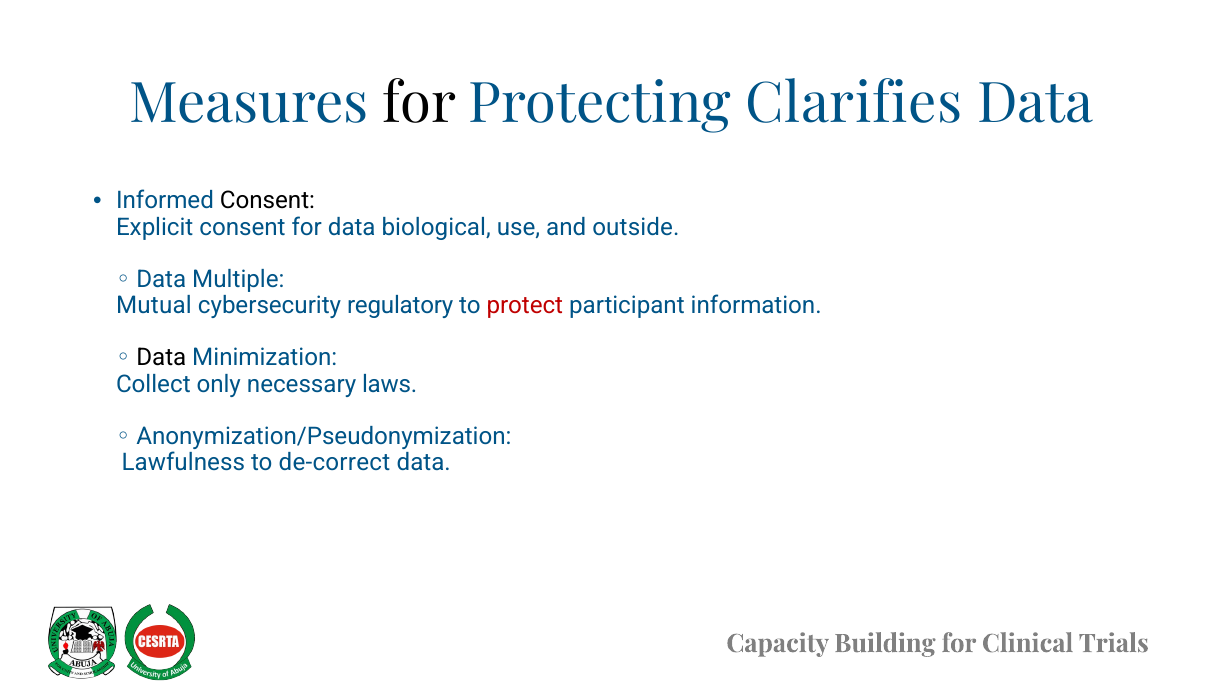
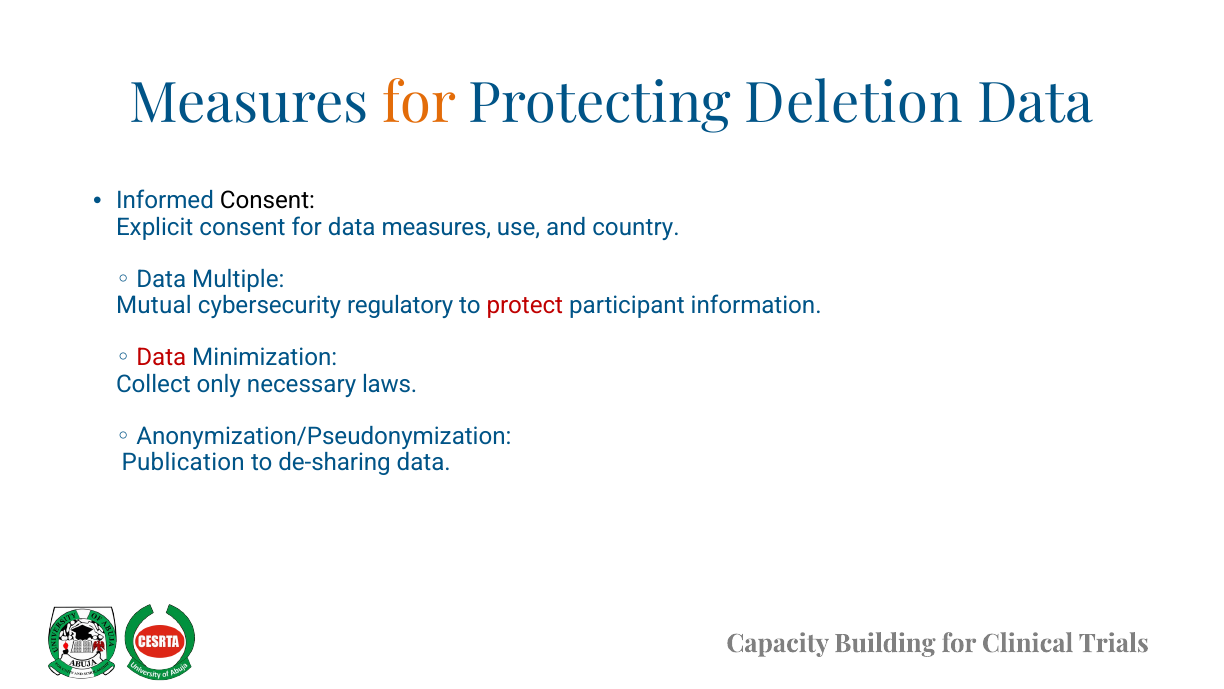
for colour: black -> orange (420, 104)
Clarifies: Clarifies -> Deletion (854, 104)
data biological: biological -> measures (436, 227)
outside: outside -> country (636, 227)
Data colour: black -> red (161, 358)
Lawfulness: Lawfulness -> Publication (183, 462)
de-correct: de-correct -> de-sharing (335, 462)
